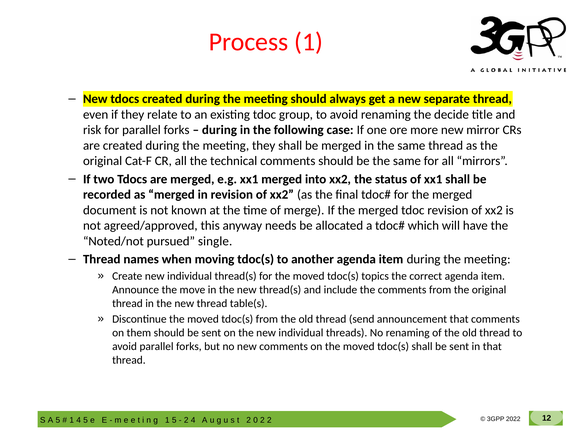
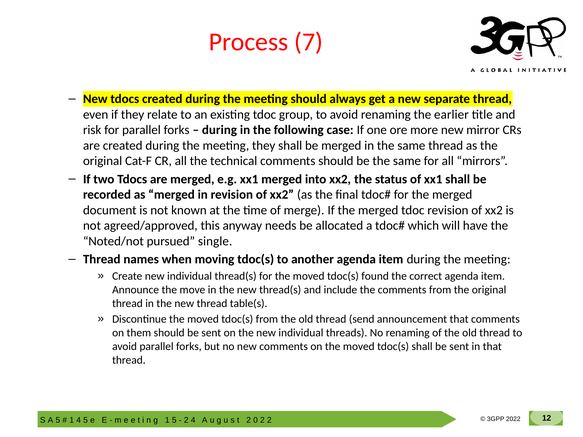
Process 1: 1 -> 7 (309, 42)
decide: decide -> earlier (451, 114)
topics: topics -> found (375, 276)
